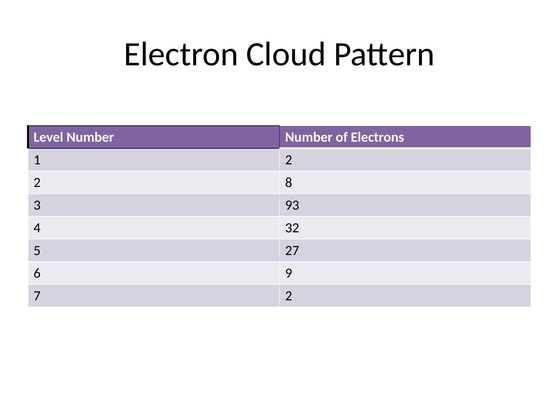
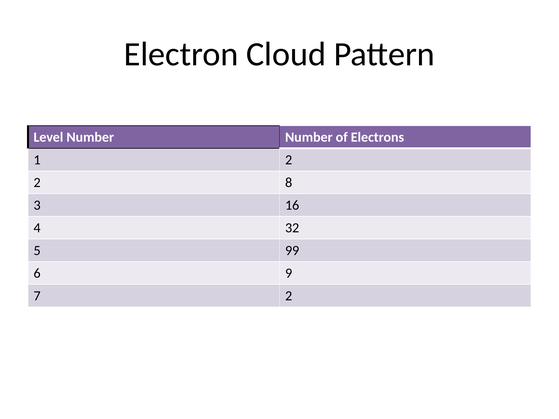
93: 93 -> 16 (292, 205)
27: 27 -> 99 (292, 251)
